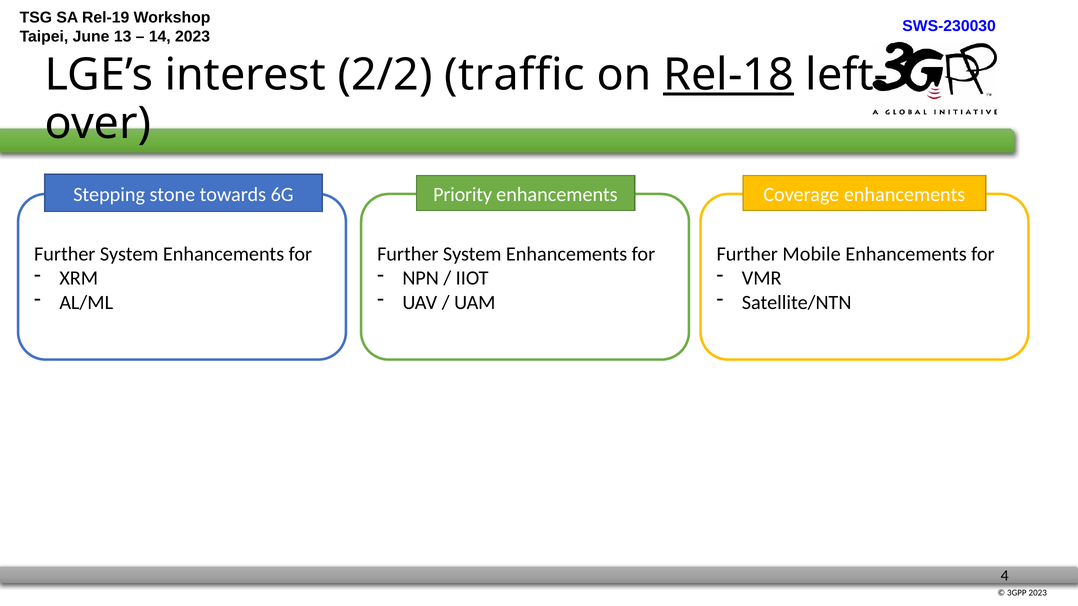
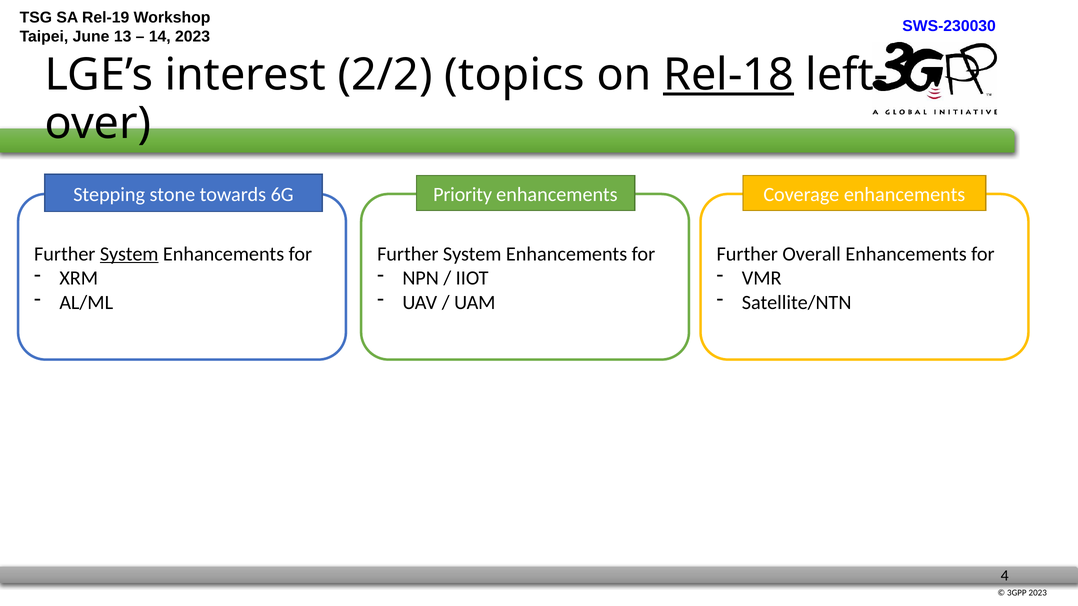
traffic: traffic -> topics (515, 75)
System underline: none -> present (129, 254)
Mobile: Mobile -> Overall (812, 254)
